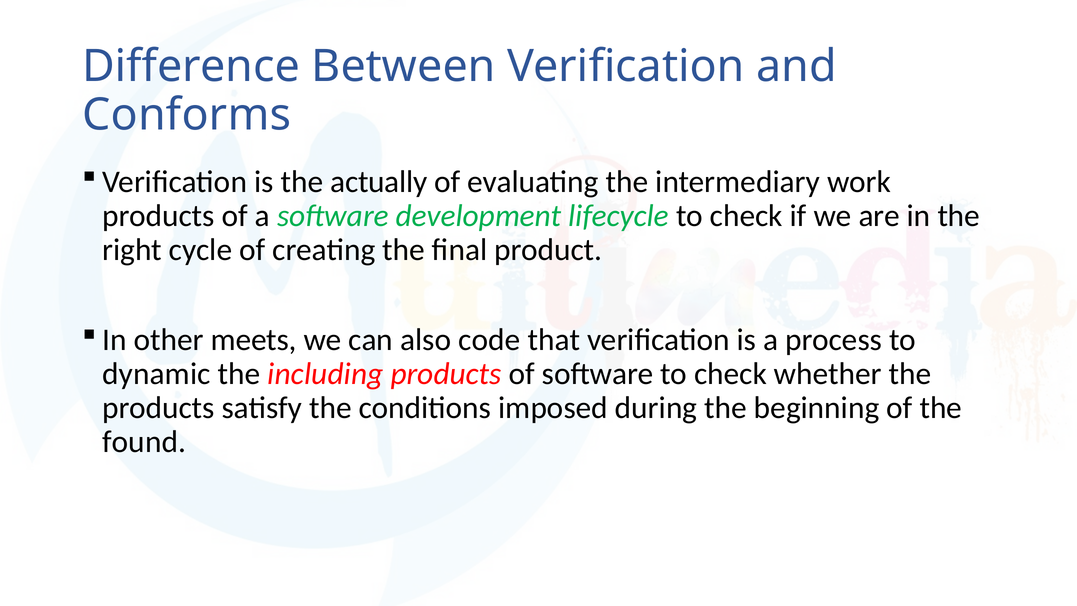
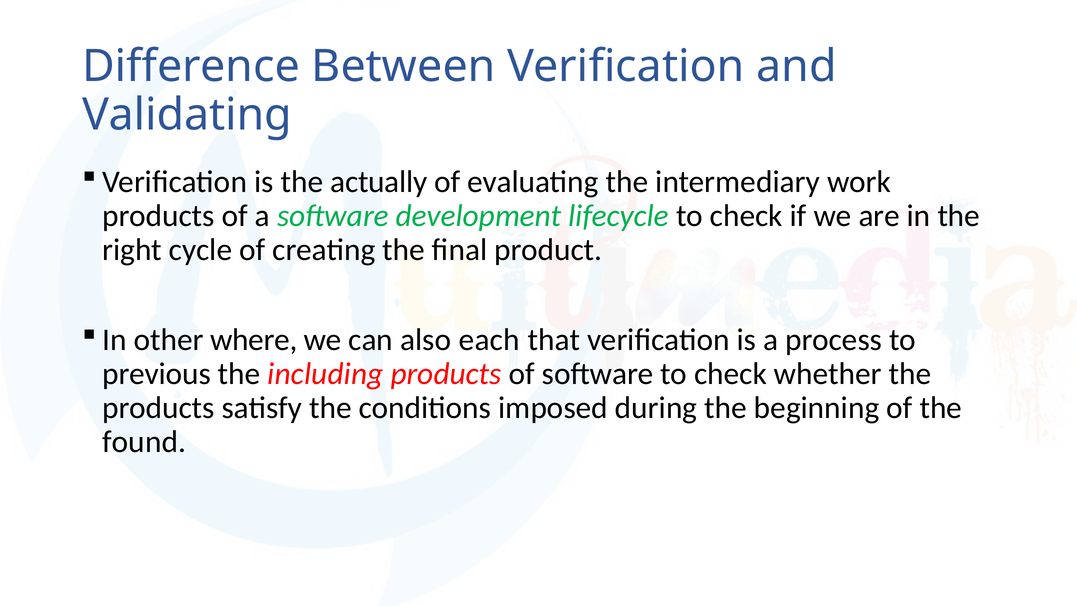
Conforms: Conforms -> Validating (187, 115)
meets: meets -> where (254, 340)
code: code -> each (489, 340)
dynamic: dynamic -> previous (157, 374)
